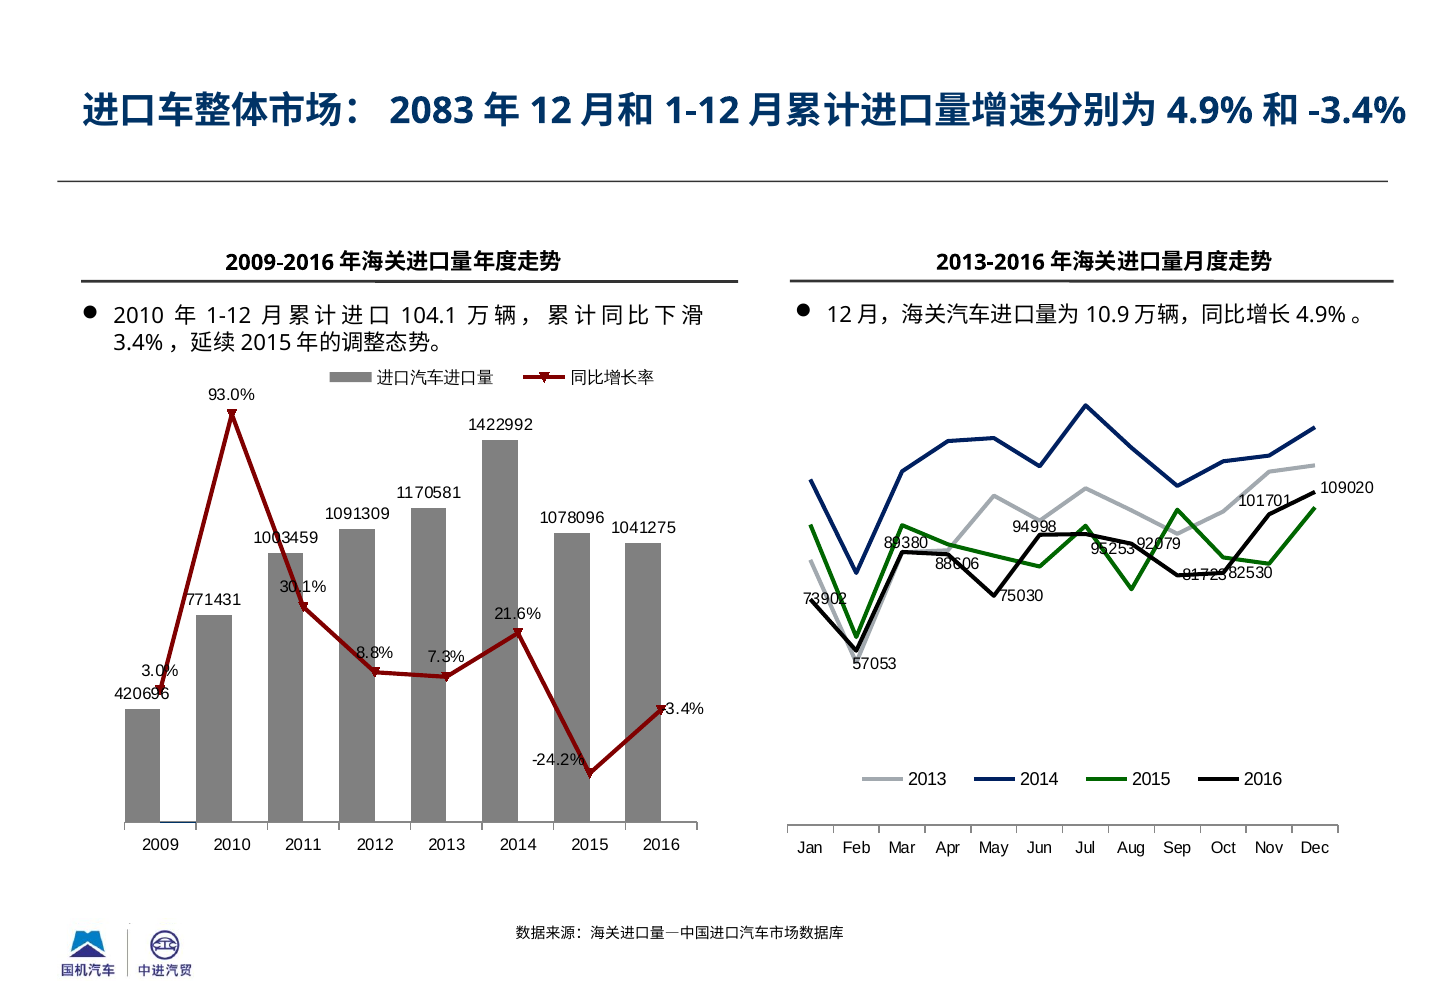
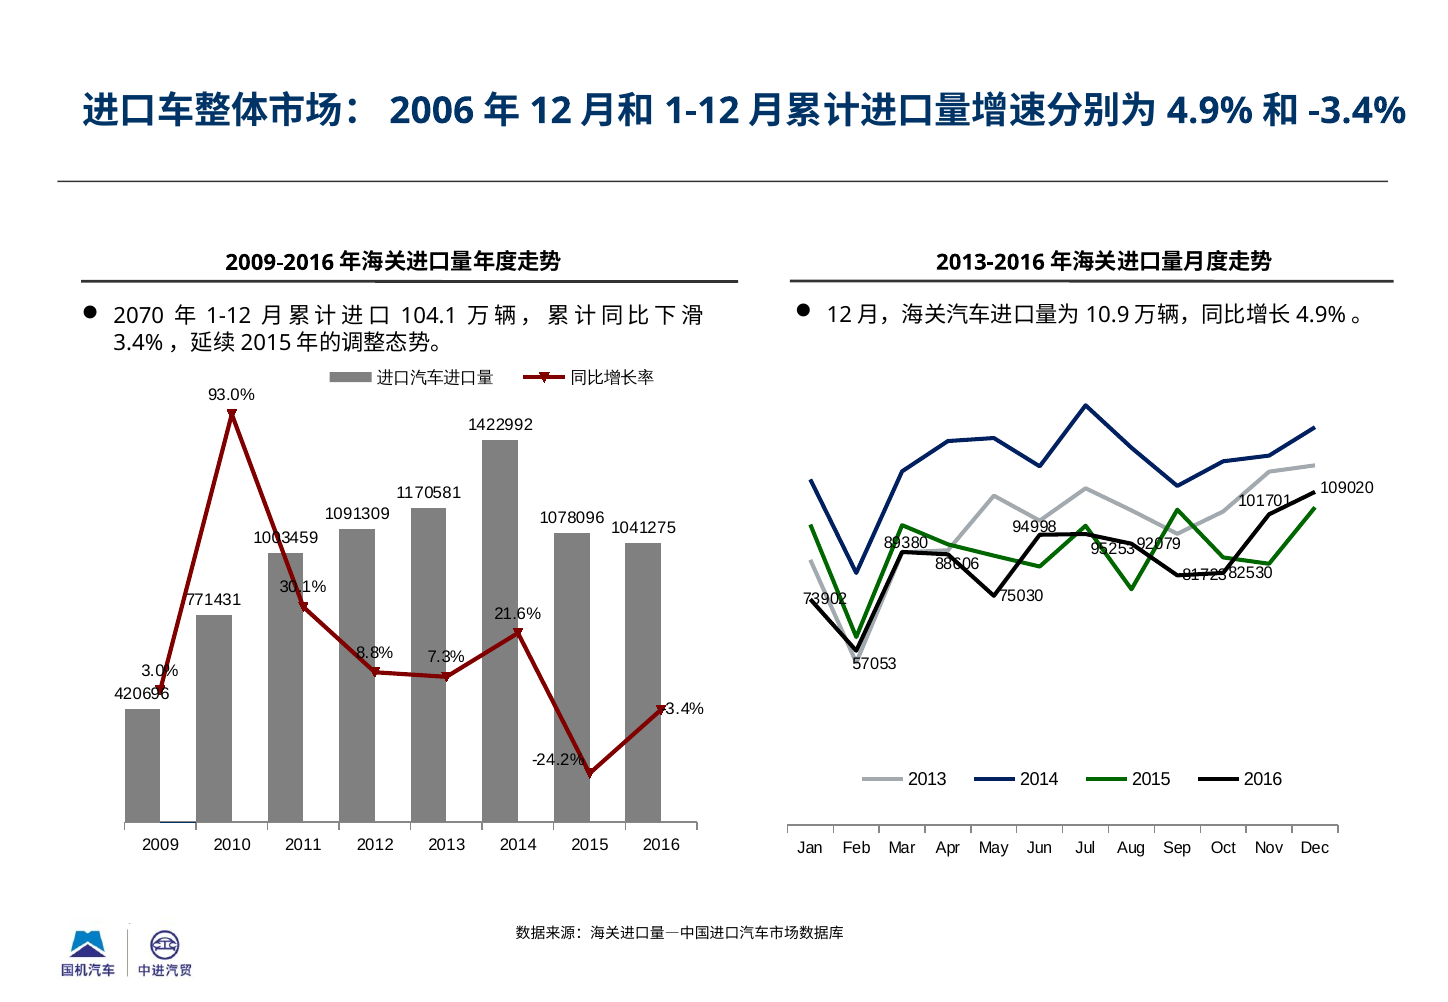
2083: 2083 -> 2006 (432, 111)
2010: 2010 -> 2070 (139, 316)
